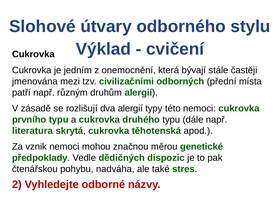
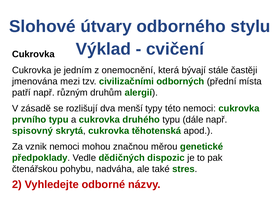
dva alergií: alergií -> menší (130, 108)
literatura: literatura -> spisovný (33, 131)
